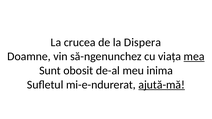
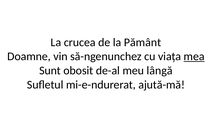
Dispera: Dispera -> Pământ (143, 42)
inima: inima -> lângă (160, 71)
ajută-mă underline: present -> none (162, 85)
